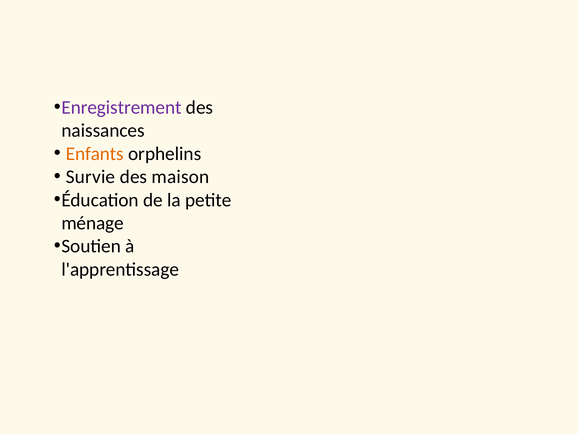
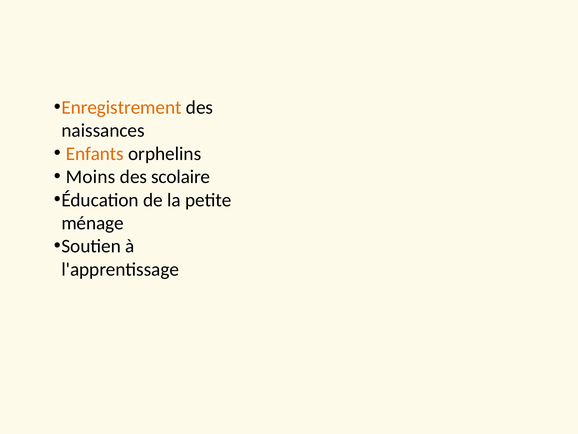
Enregistrement colour: purple -> orange (122, 107)
Survie: Survie -> Moins (91, 177)
maison: maison -> scolaire (181, 177)
